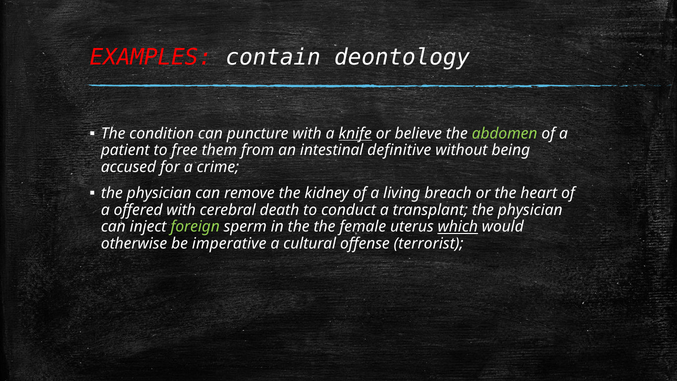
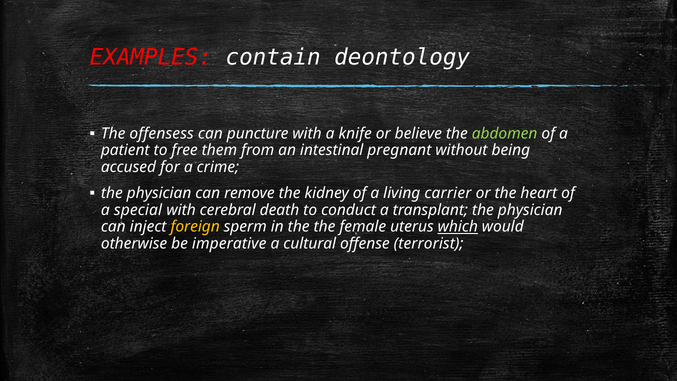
condition: condition -> offensess (162, 134)
knife underline: present -> none (355, 134)
definitive: definitive -> pregnant (399, 150)
breach: breach -> carrier (448, 193)
offered: offered -> special (138, 210)
foreign colour: light green -> yellow (195, 227)
